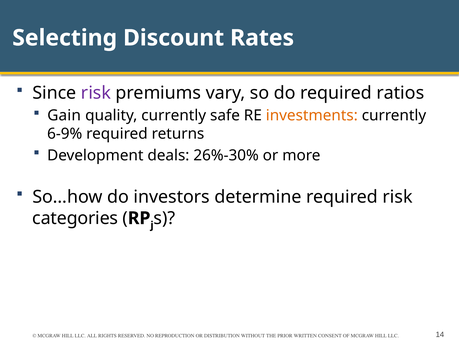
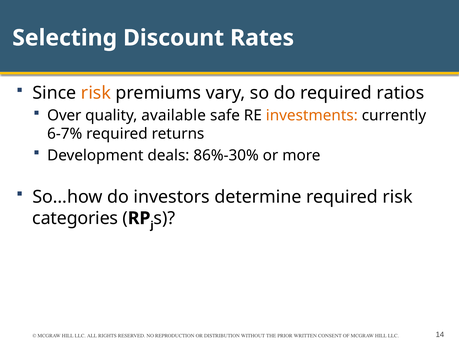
risk colour: purple -> orange (96, 93)
Gain: Gain -> Over (64, 116)
quality currently: currently -> available (174, 116)
6-9%: 6-9% -> 6-7% (65, 134)
26%-30%: 26%-30% -> 86%-30% (226, 155)
